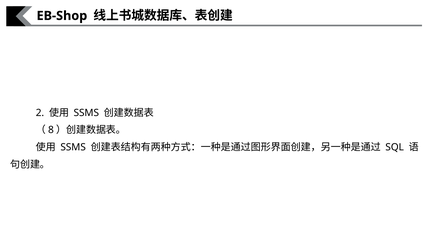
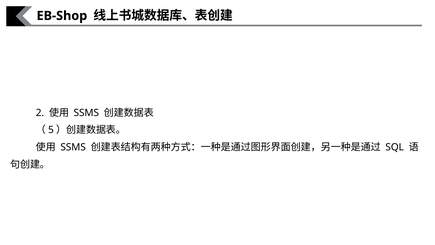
8: 8 -> 5 (51, 130)
